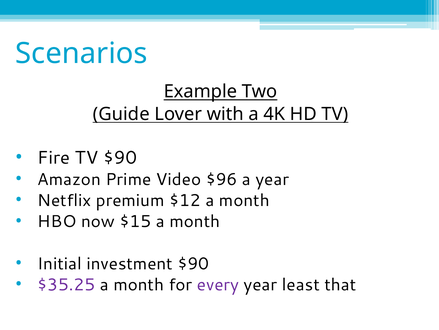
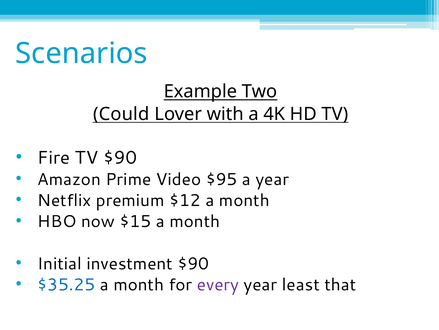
Guide: Guide -> Could (121, 114)
$96: $96 -> $95 (222, 179)
$35.25 colour: purple -> blue (66, 284)
